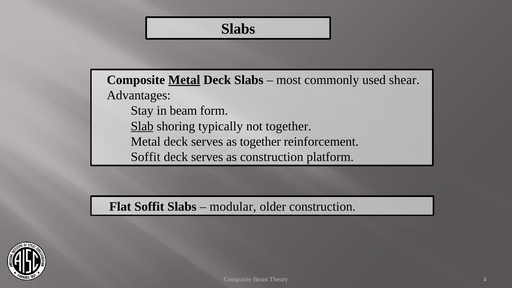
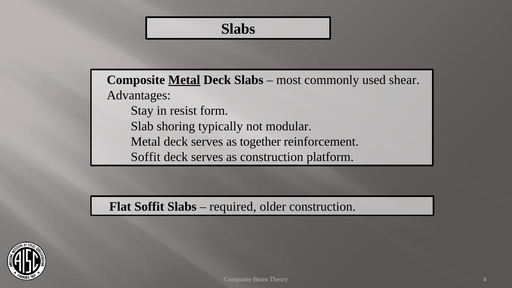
in beam: beam -> resist (183, 111)
Slab underline: present -> none (142, 126)
not together: together -> modular (289, 126)
modular: modular -> required (233, 207)
